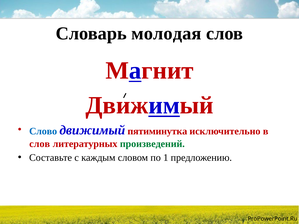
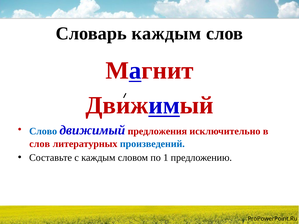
Словарь молодая: молодая -> каждым (166, 33)
пятиминутка: пятиминутка -> предложения (157, 131)
произведений colour: green -> blue (152, 144)
